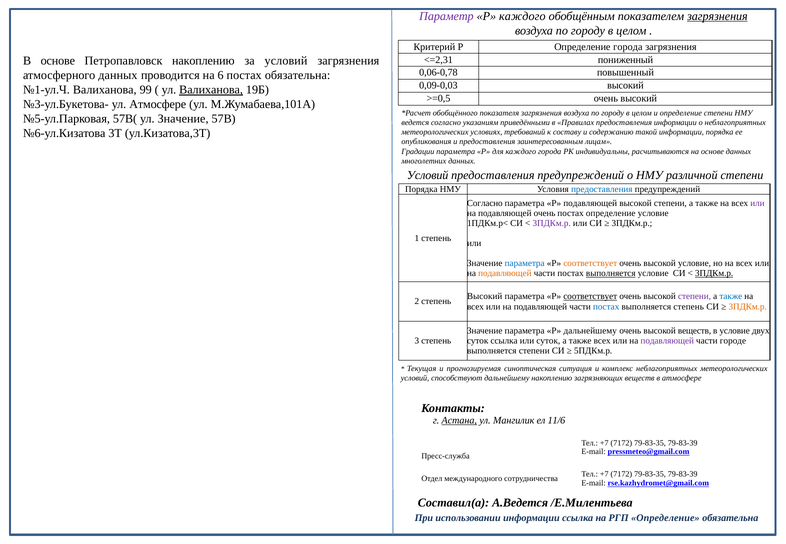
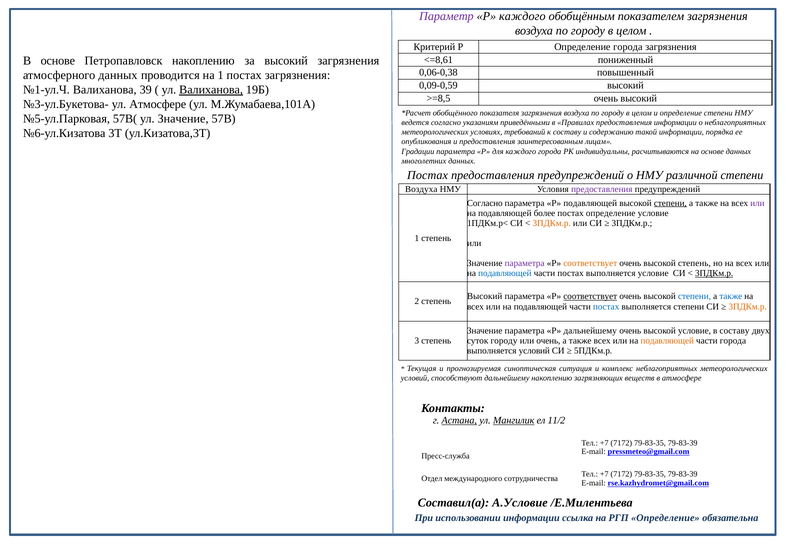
загрязнения underline: present -> none (717, 16)
<=2,31: <=2,31 -> <=8,61 (438, 60)
за условий: условий -> высокий (286, 61)
0,06-0,78: 0,06-0,78 -> 0,06-0,38 (438, 73)
на 6: 6 -> 1 (221, 75)
постах обязательна: обязательна -> загрязнения (298, 75)
0,09-0,03: 0,09-0,03 -> 0,09-0,59 (438, 86)
99: 99 -> 39 (146, 90)
>=0,5: >=0,5 -> >=8,5 (438, 99)
Условий: Условий -> Постах (428, 175)
Порядка: Порядка -> Воздуха (421, 189)
предоставления colour: blue -> purple (602, 189)
степени underline: none -> present (670, 203)
подавляющей очень: очень -> более (545, 213)
3ПДКм.р colour: purple -> orange (552, 223)
параметра colour: blue -> purple (525, 263)
высокой условие: условие -> степень (694, 263)
подавляющей colour: orange -> blue (505, 273)
выполняется underline: present -> none (611, 273)
степени colour: purple -> blue (695, 297)
выполняется степень: степень -> степени (689, 307)
высокой веществ: веществ -> условие (695, 331)
в условие: условие -> составу (735, 331)
суток ссылка: ссылка -> городу (504, 341)
или суток: суток -> очень (548, 341)
подавляющей colour: purple -> orange (667, 341)
части городе: городе -> города (733, 341)
выполняется степени: степени -> условий (534, 351)
Мангилик underline: none -> present (514, 421)
11/6: 11/6 -> 11/2 (556, 421)
А.Ведется: А.Ведется -> А.Условие (520, 503)
